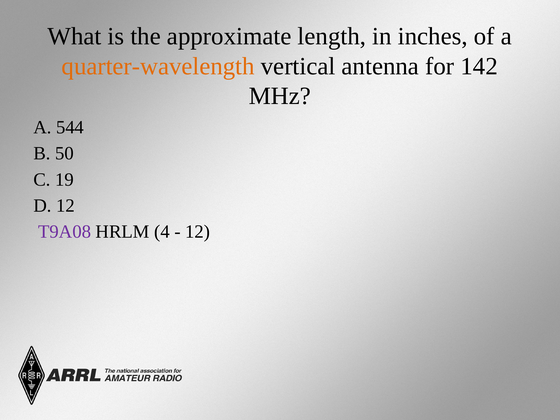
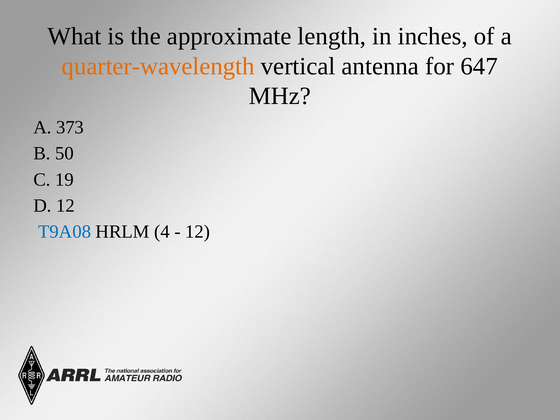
142: 142 -> 647 (479, 66)
544: 544 -> 373 (70, 127)
T9A08 colour: purple -> blue (65, 232)
